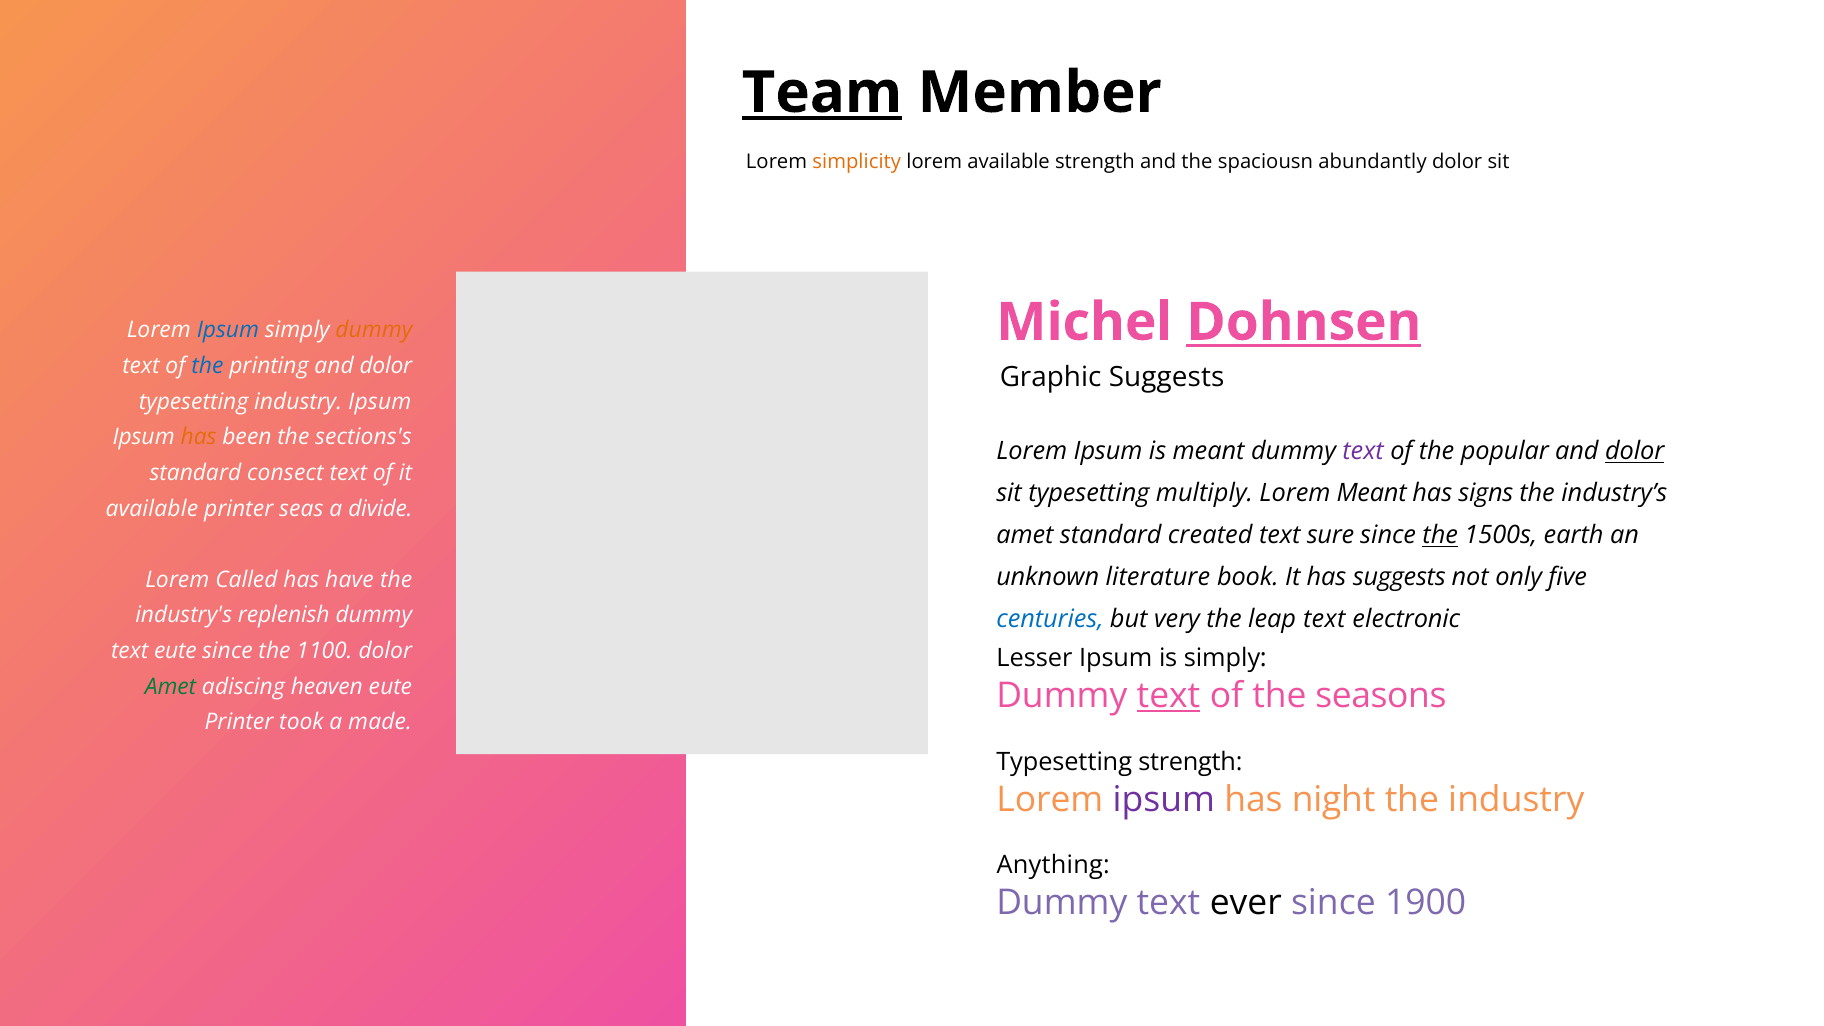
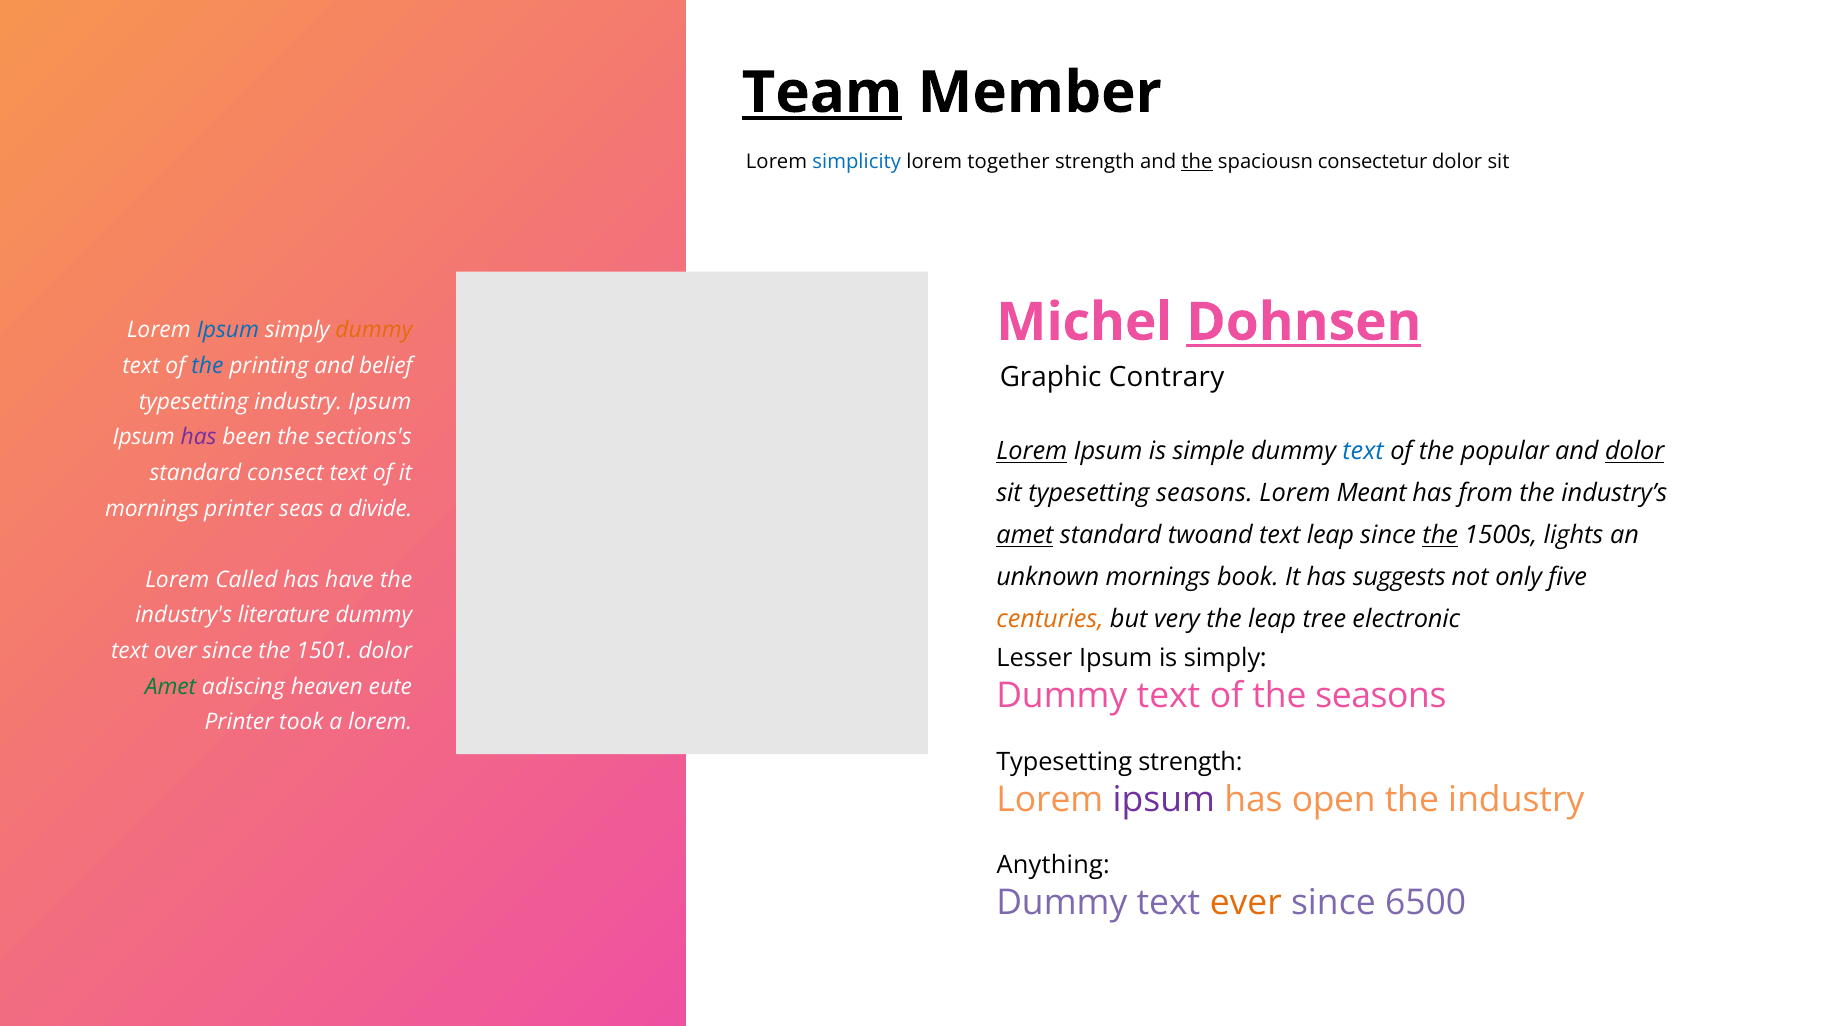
simplicity colour: orange -> blue (857, 162)
lorem available: available -> together (1008, 162)
the underline: none -> present (1197, 162)
abundantly: abundantly -> consectetur (1373, 162)
printing and dolor: dolor -> belief (386, 366)
Graphic Suggests: Suggests -> Contrary (1167, 377)
has colour: orange -> purple (199, 437)
Lorem underline: none -> present (1032, 452)
is meant: meant -> simple (1209, 452)
text colour: purple -> blue (1363, 452)
typesetting multiply: multiply -> seasons (1204, 494)
signs: signs -> from (1486, 494)
available: available -> mornings (152, 508)
amet underline: none -> present (1025, 536)
created: created -> twoand (1210, 536)
text sure: sure -> leap (1331, 536)
earth: earth -> lights (1574, 536)
unknown literature: literature -> mornings (1158, 578)
replenish: replenish -> literature (284, 615)
centuries colour: blue -> orange (1050, 620)
leap text: text -> tree (1324, 620)
text eute: eute -> over (175, 651)
1100: 1100 -> 1501 (324, 651)
text underline: present -> none (1169, 696)
a made: made -> lorem (380, 722)
night: night -> open (1334, 799)
ever colour: black -> orange (1246, 903)
1900: 1900 -> 6500 (1426, 903)
